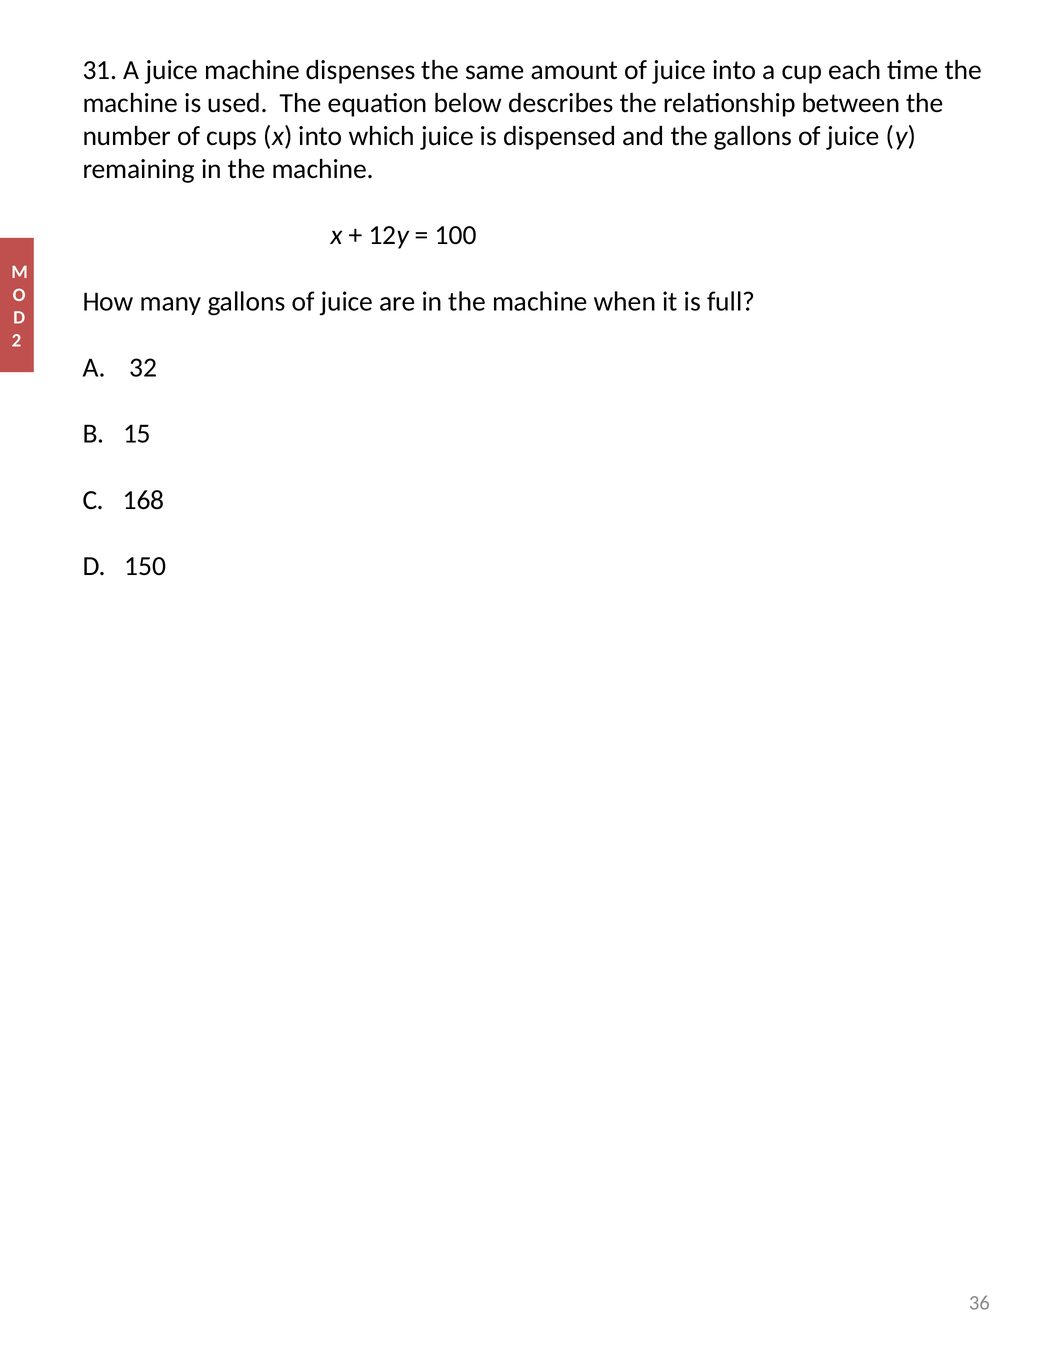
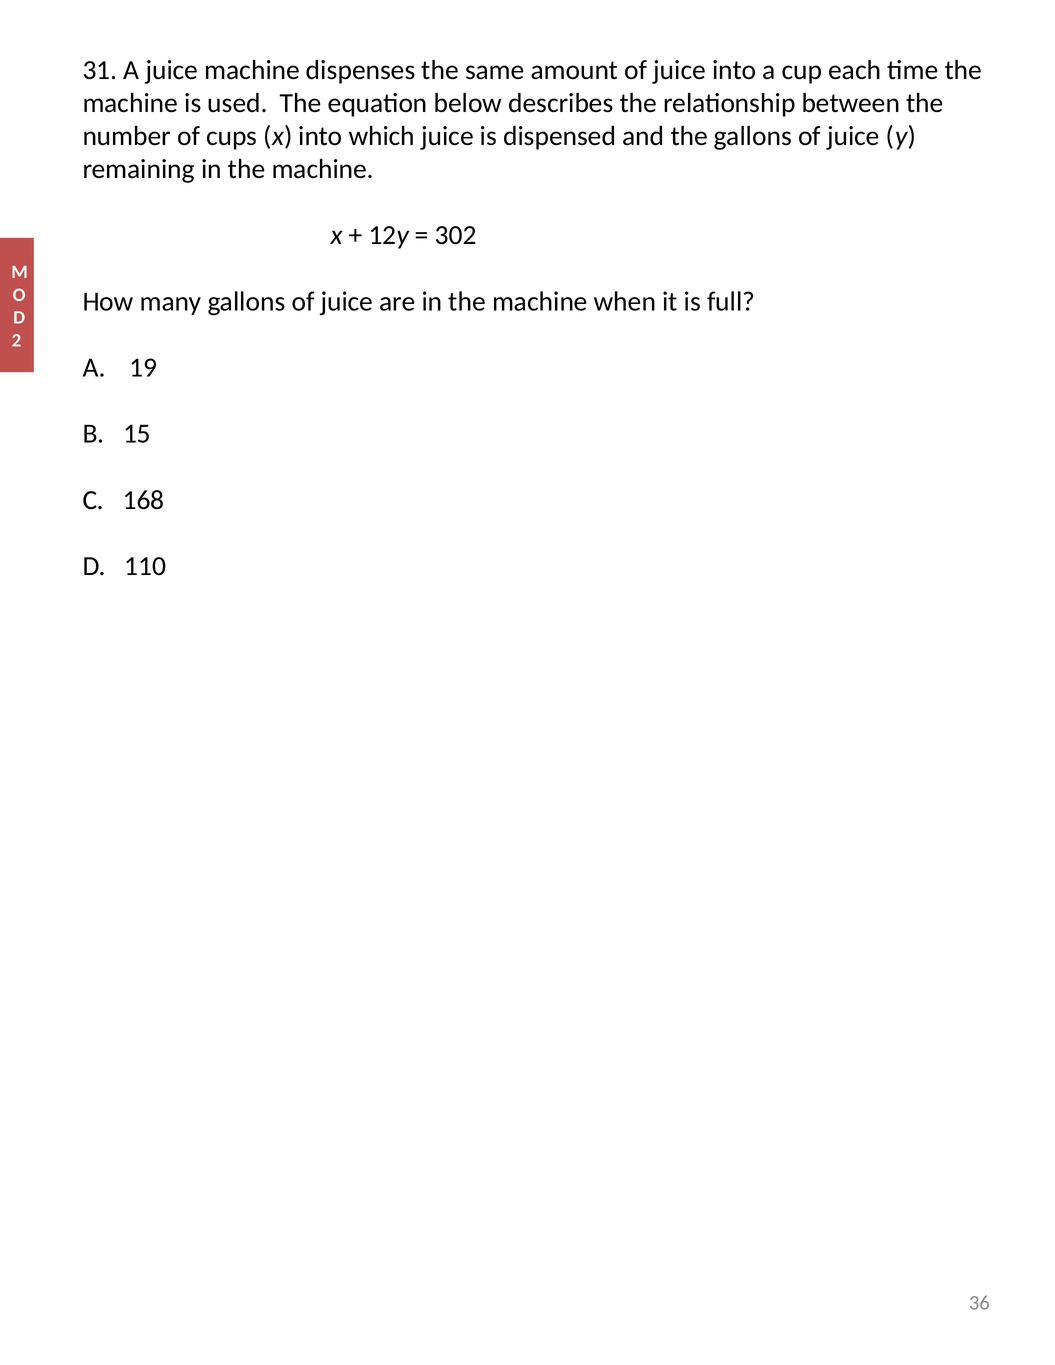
100: 100 -> 302 (456, 235)
32: 32 -> 19 (143, 368)
150: 150 -> 110 (145, 566)
